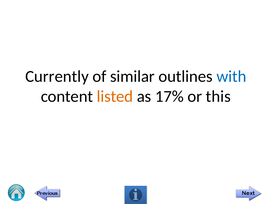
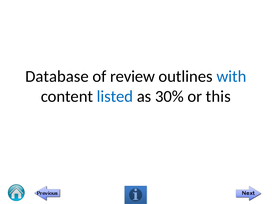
Currently: Currently -> Database (57, 76)
similar: similar -> review (132, 76)
listed colour: orange -> blue (115, 96)
17%: 17% -> 30% (169, 96)
